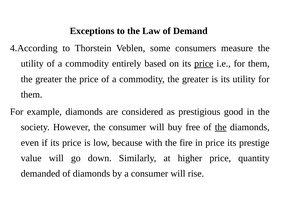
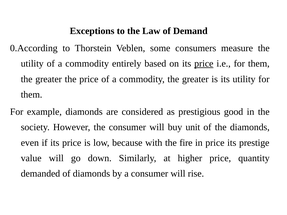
4.According: 4.According -> 0.According (34, 48)
free: free -> unit (193, 127)
the underline: present -> none (221, 127)
